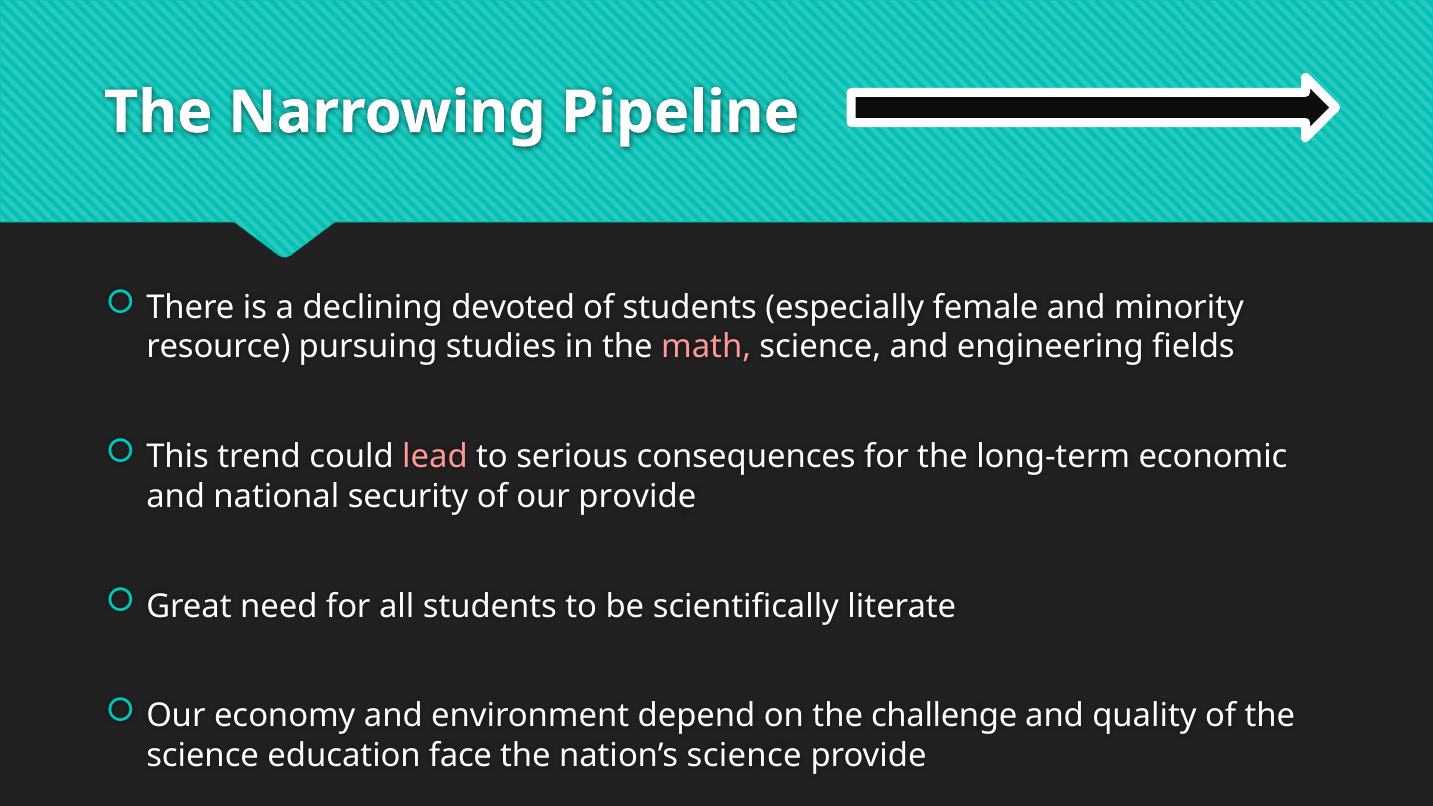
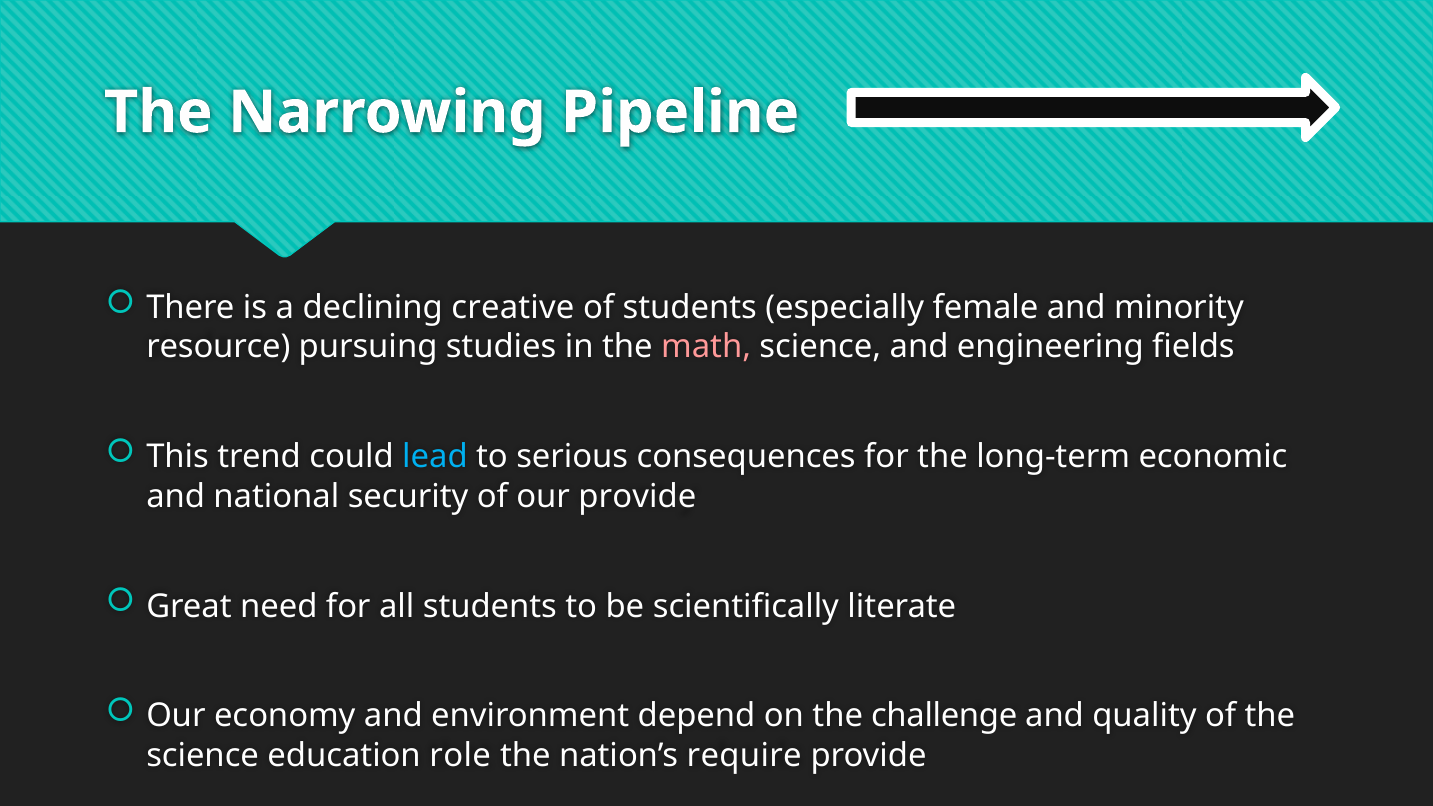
devoted: devoted -> creative (513, 308)
lead colour: pink -> light blue (435, 457)
face: face -> role (460, 755)
nation’s science: science -> require (744, 755)
